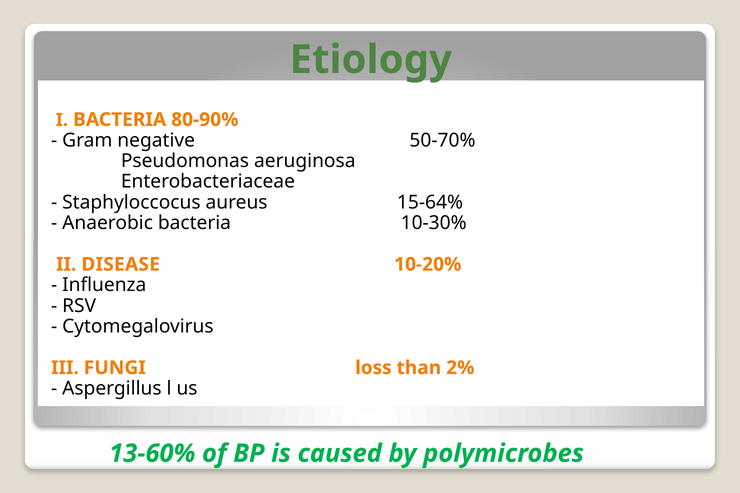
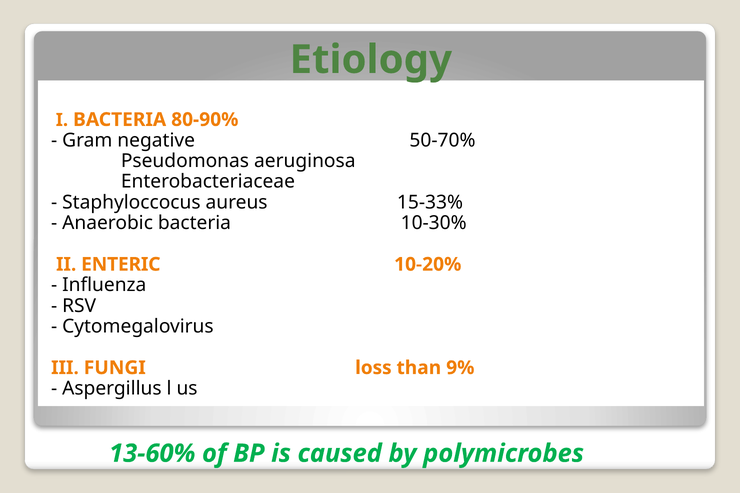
15-64%: 15-64% -> 15-33% (430, 202)
DISEASE: DISEASE -> ENTERIC (121, 265)
2%: 2% -> 9% (460, 368)
